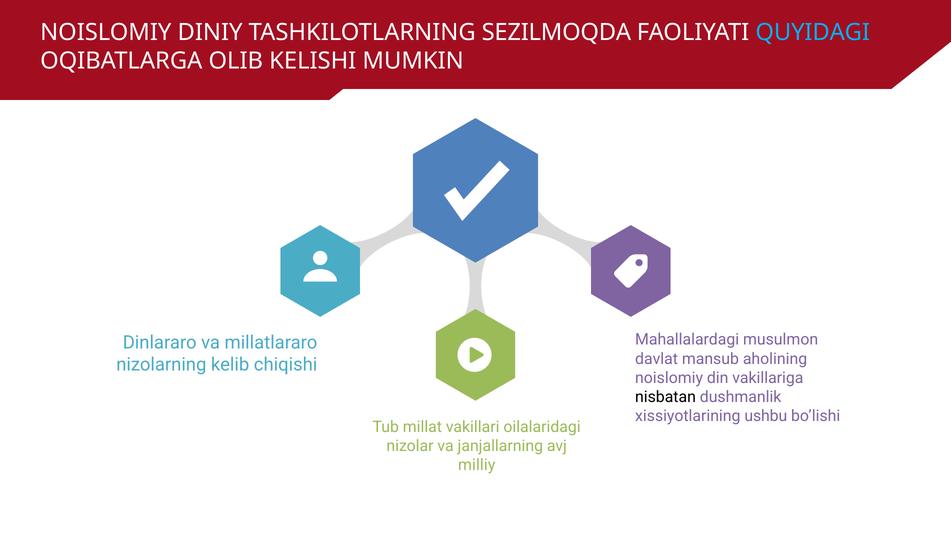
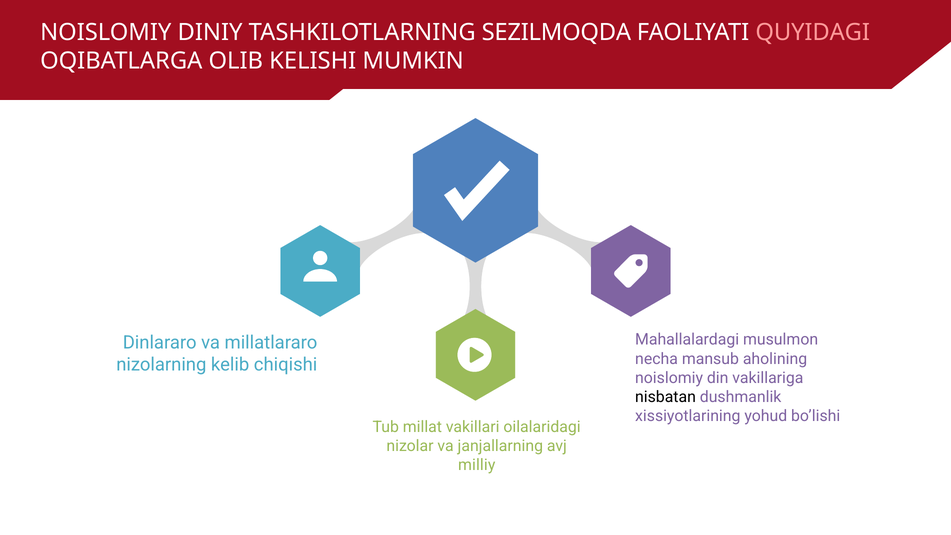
QUYIDAGI colour: light blue -> pink (813, 32)
davlat: davlat -> necha (657, 359)
ushbu: ushbu -> yohud (766, 416)
